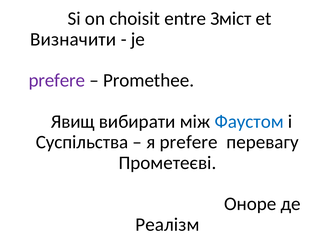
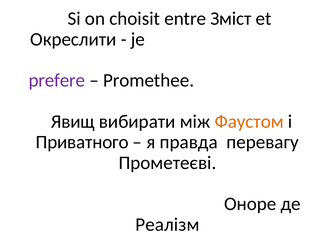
Визначити: Визначити -> Окреслити (73, 39)
Фаустом colour: blue -> orange (249, 122)
Суспільства: Суспільства -> Приватного (82, 142)
я prefere: prefere -> правда (189, 142)
